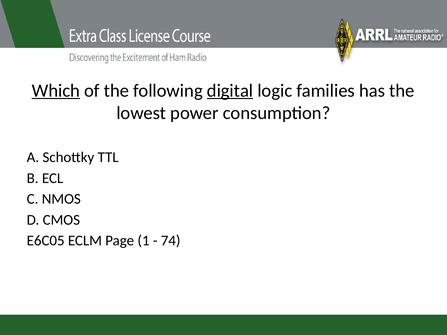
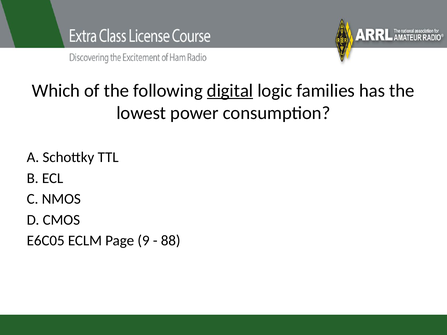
Which underline: present -> none (56, 91)
1: 1 -> 9 (144, 241)
74: 74 -> 88 (171, 241)
